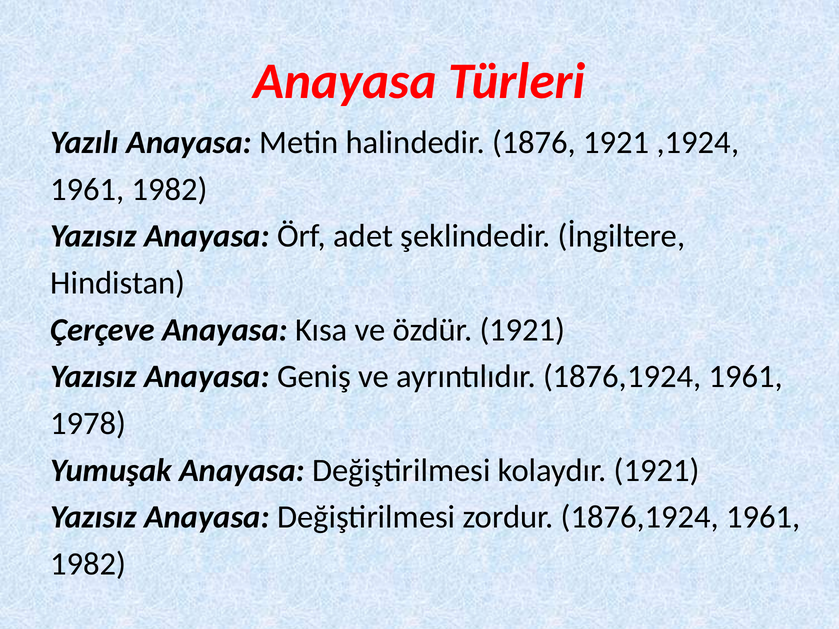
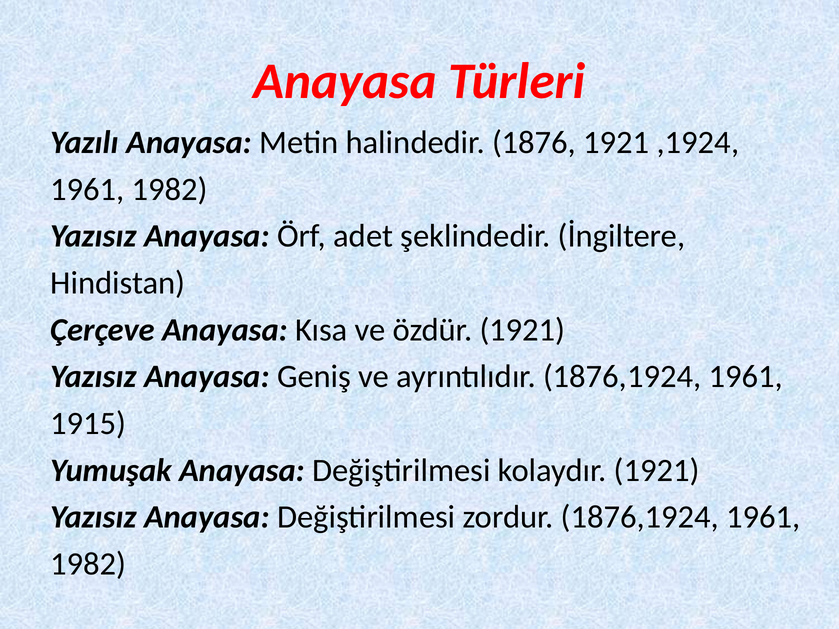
1978: 1978 -> 1915 (88, 424)
